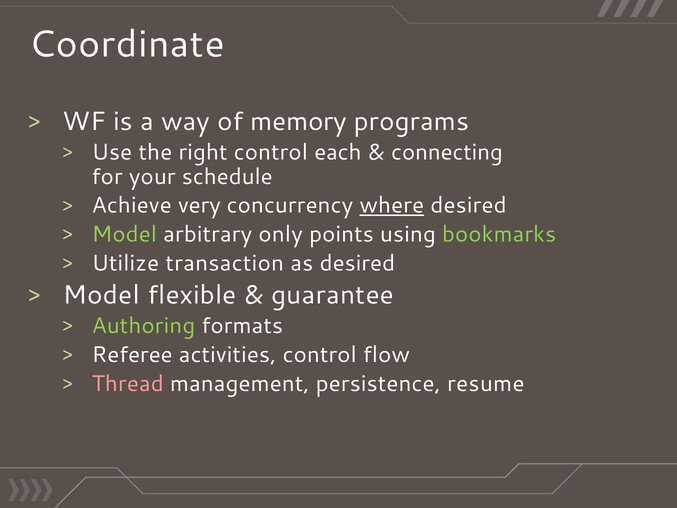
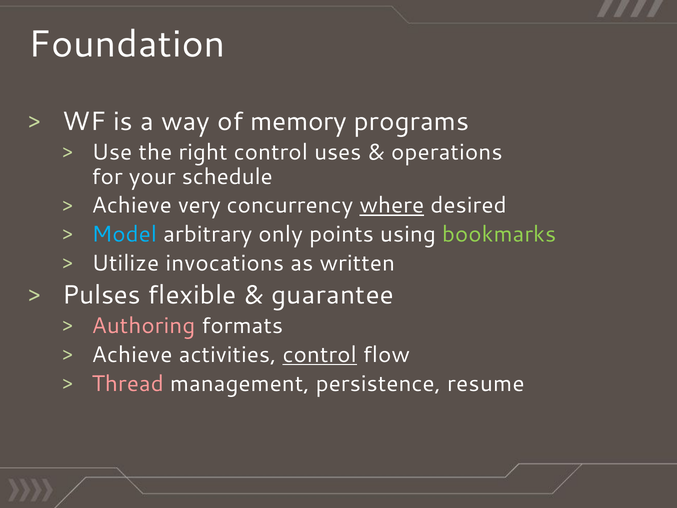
Coordinate: Coordinate -> Foundation (127, 44)
each: each -> uses (338, 152)
connecting: connecting -> operations (447, 152)
Model colour: light green -> light blue (124, 234)
transaction: transaction -> invocations (225, 263)
as desired: desired -> written (357, 263)
Model: Model -> Pulses (102, 295)
Authoring colour: light green -> pink (143, 326)
Referee: Referee -> Achieve (132, 355)
control underline: none -> present (320, 355)
